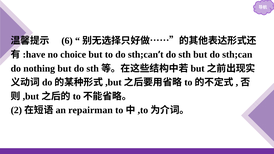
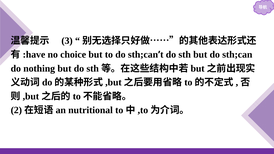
6: 6 -> 3 (67, 41)
repairman: repairman -> nutritional (91, 110)
